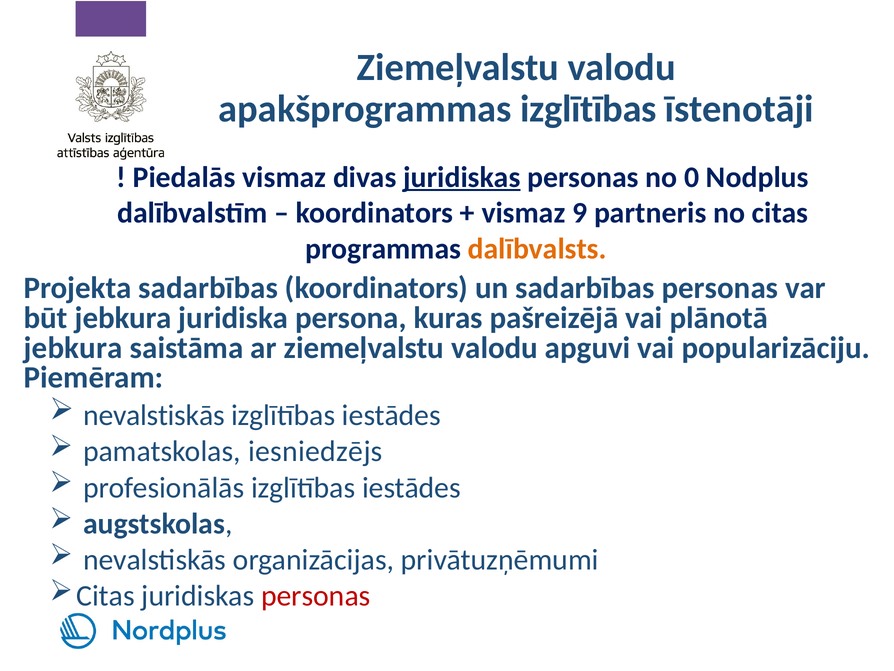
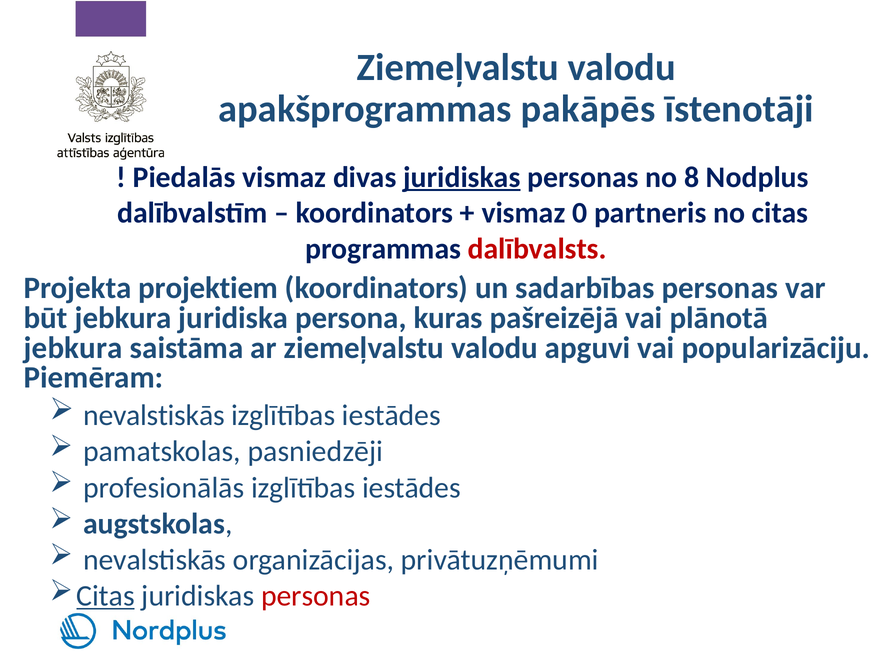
apakšprogrammas izglītības: izglītības -> pakāpēs (588, 109)
0: 0 -> 8 (692, 177)
9: 9 -> 0 (580, 213)
dalībvalsts colour: orange -> red (537, 249)
Projekta sadarbības: sadarbības -> projektiem (208, 288)
iesniedzējs: iesniedzējs -> pasniedzēji (315, 451)
Citas underline: none -> present (106, 596)
